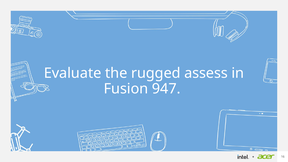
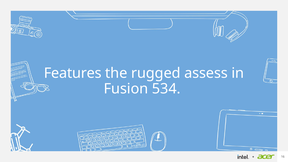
Evaluate: Evaluate -> Features (73, 73)
947: 947 -> 534 (166, 89)
